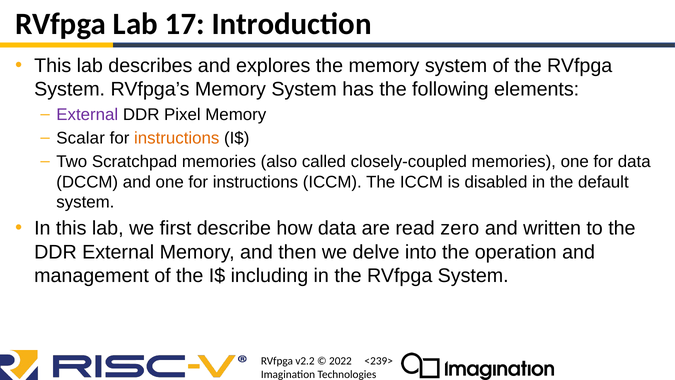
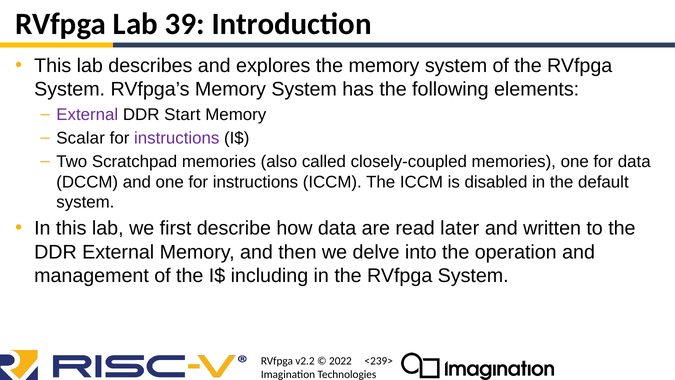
17: 17 -> 39 (185, 24)
Pixel: Pixel -> Start (182, 114)
instructions colour: orange -> purple (177, 138)
zero: zero -> later (460, 228)
